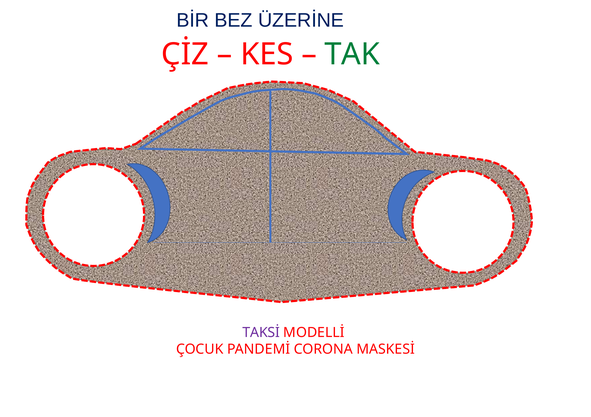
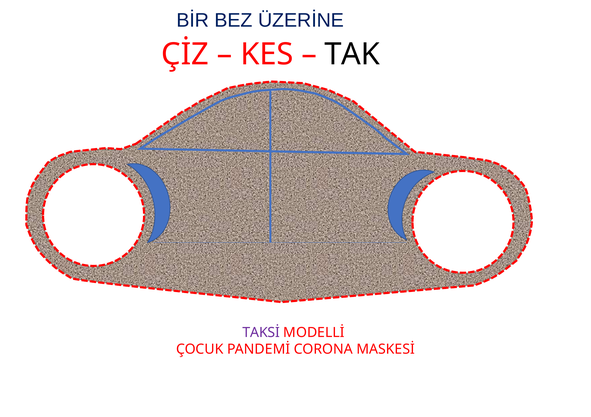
TAK colour: green -> black (352, 54)
